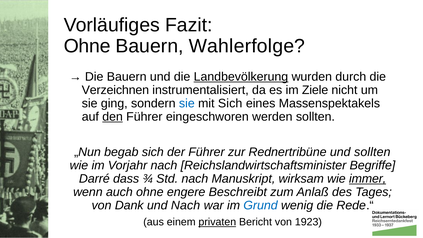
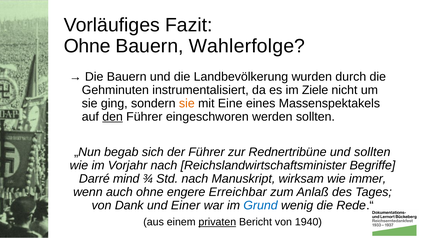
Landbevölkerung underline: present -> none (241, 77)
Verzeichnen: Verzeichnen -> Gehminuten (115, 90)
sie colour: blue -> orange (187, 103)
mit Sich: Sich -> Eine (230, 103)
dass: dass -> mind (126, 179)
immer underline: present -> none (368, 179)
Beschreibt: Beschreibt -> Erreichbar (238, 192)
und Nach: Nach -> Einer (186, 205)
1923: 1923 -> 1940 (308, 222)
